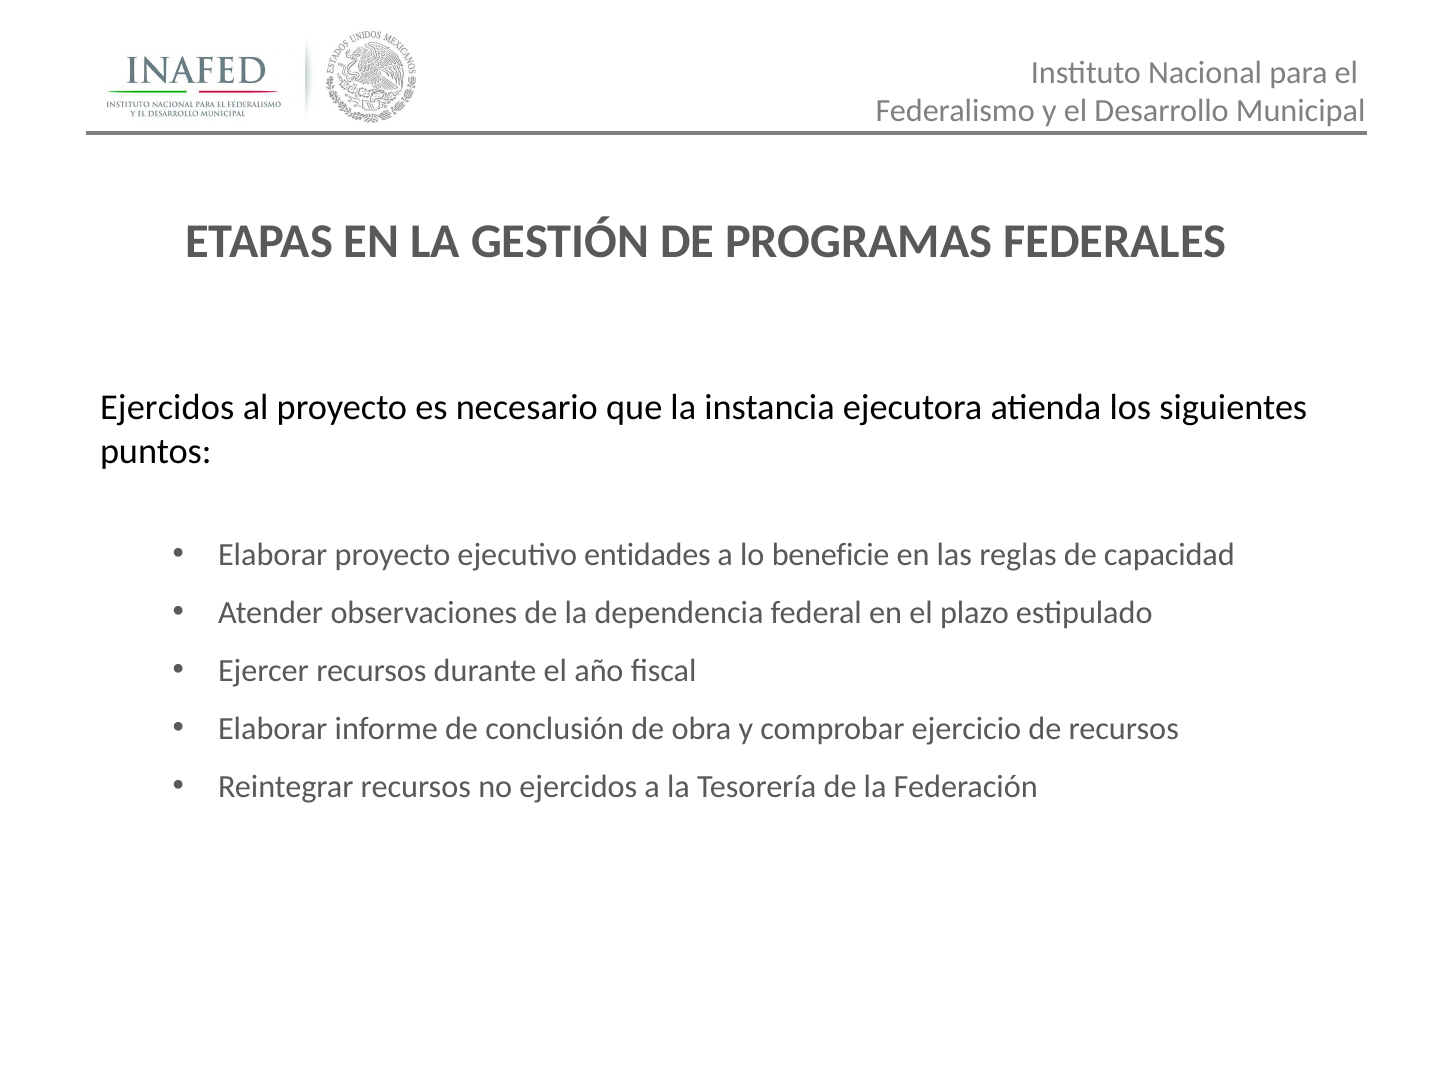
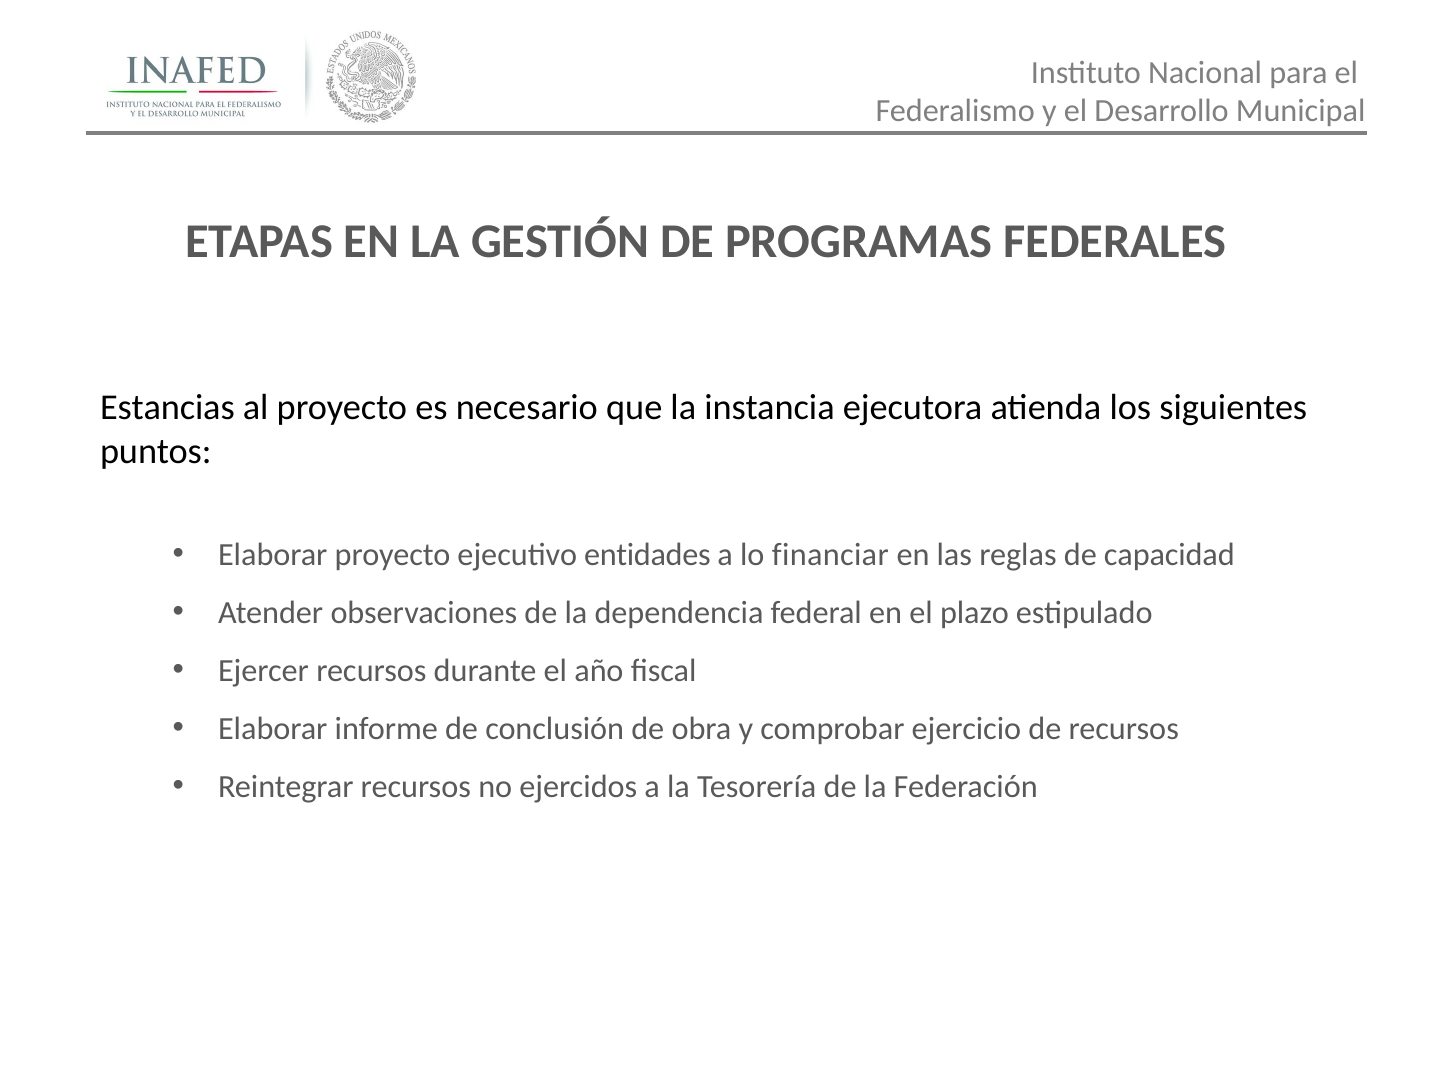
Ejercidos: Ejercidos -> Estancias (167, 407)
beneficie: beneficie -> financiar (830, 555)
